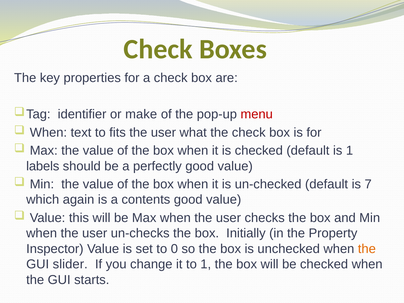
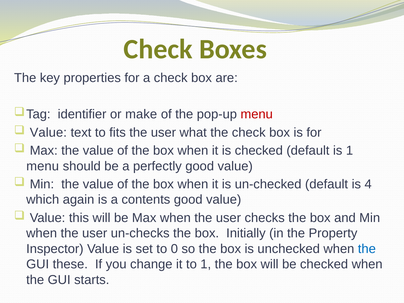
When: When -> Value (48, 132)
labels: labels -> menu (43, 166)
7: 7 -> 4 (368, 184)
the colour: orange -> blue (367, 249)
slider: slider -> these (70, 264)
